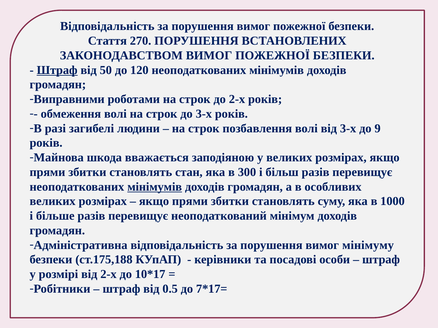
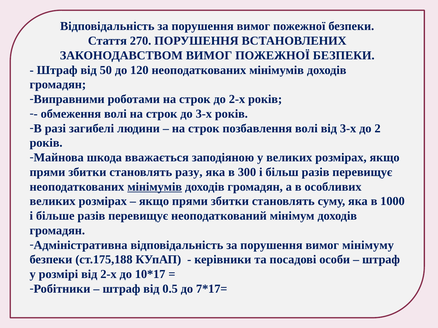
Штраф underline: present -> none (57, 70)
9: 9 -> 2 (378, 129)
стан: стан -> разу (189, 172)
